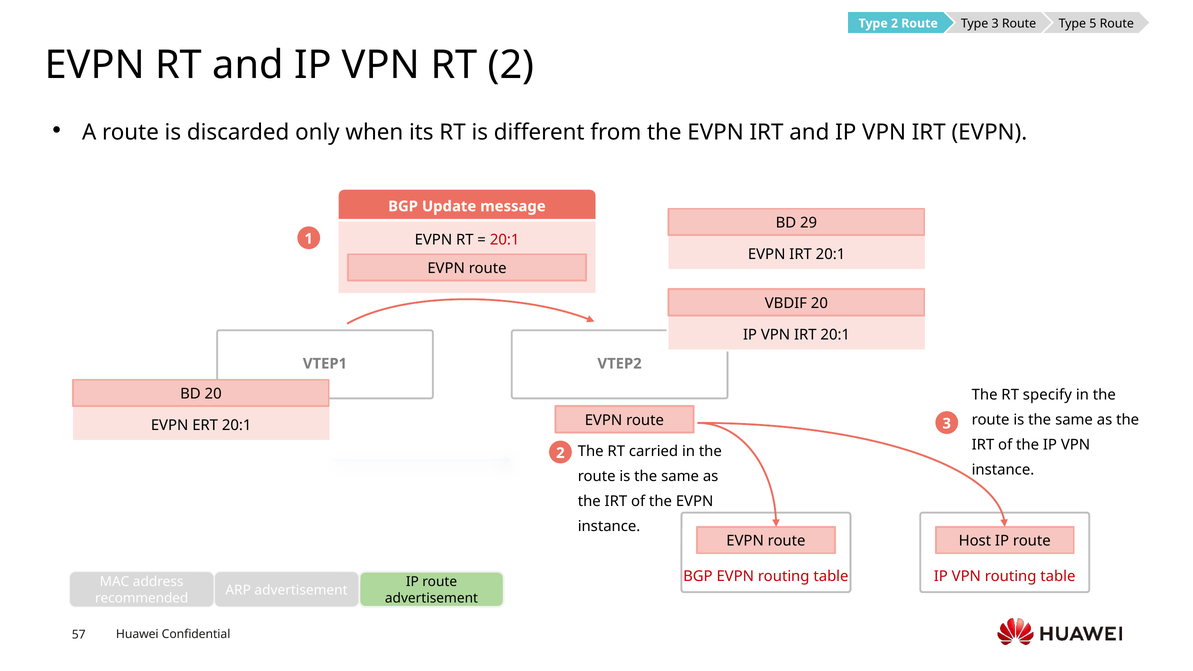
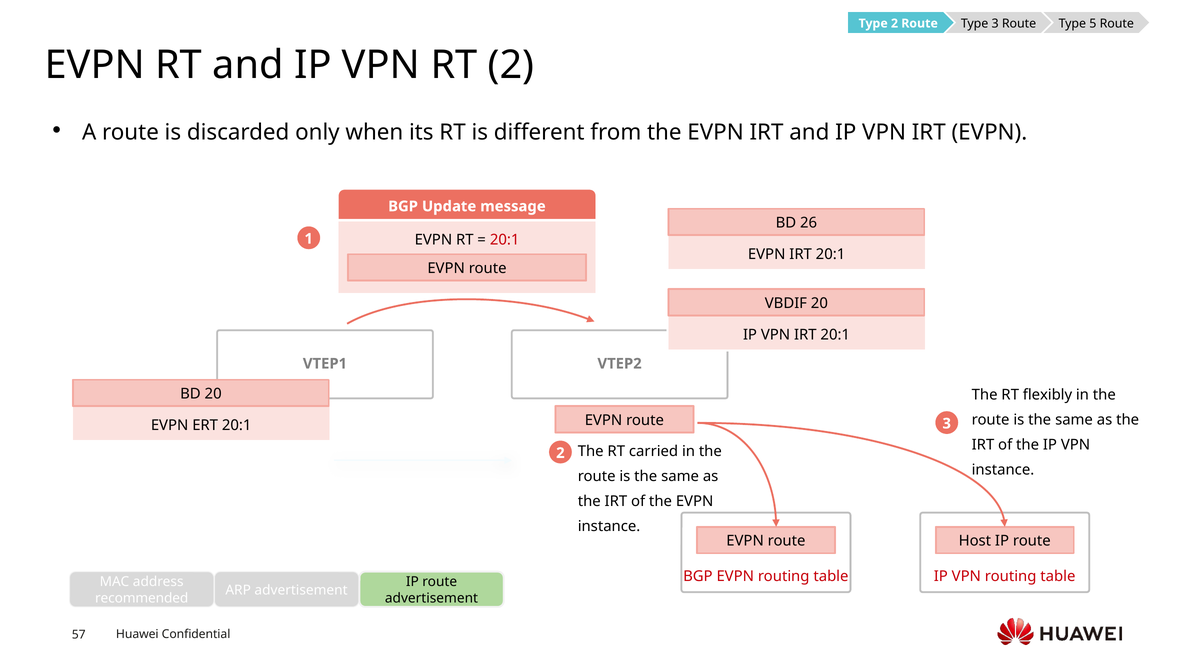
29: 29 -> 26 (809, 223)
specify: specify -> flexibly (1047, 395)
